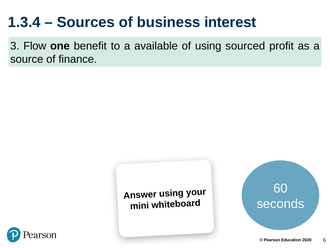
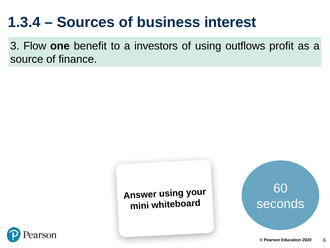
available: available -> investors (156, 46)
sourced: sourced -> outflows (245, 46)
